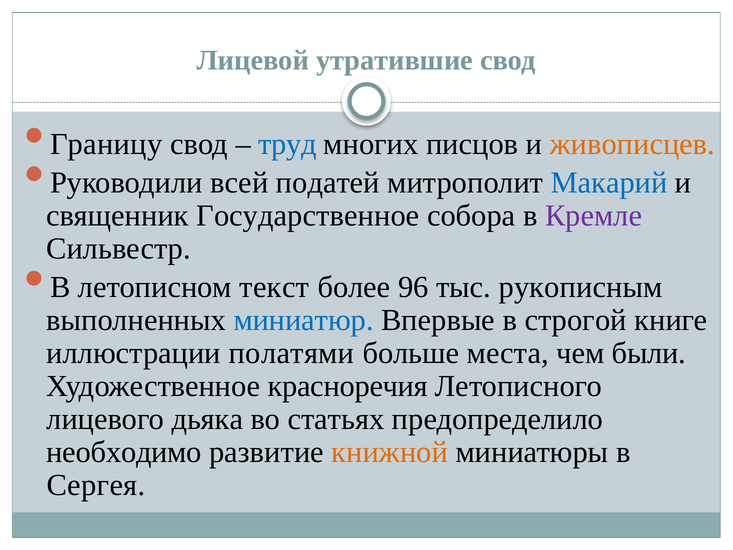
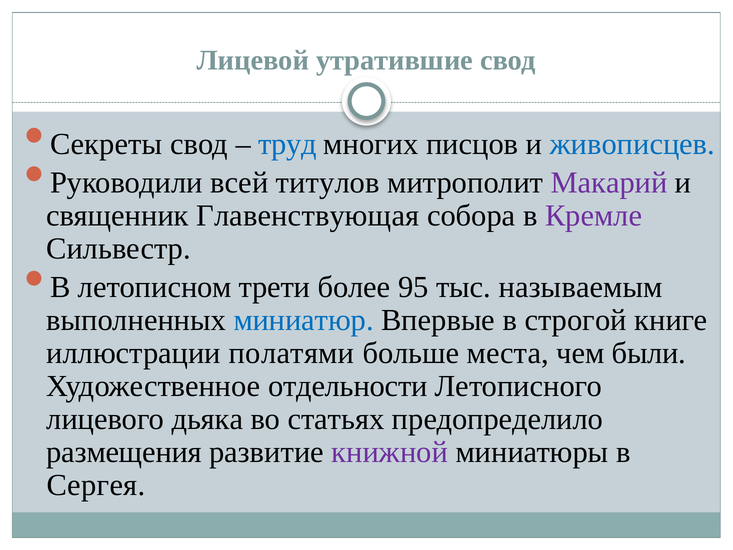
Границу: Границу -> Секреты (106, 144)
живописцев colour: orange -> blue (632, 144)
податей: податей -> титулов (328, 183)
Макарий colour: blue -> purple (609, 183)
Государственное: Государственное -> Главенствующая (308, 216)
текст: текст -> трети (275, 287)
96: 96 -> 95 (413, 287)
рукописным: рукописным -> называемым (581, 287)
красноречия: красноречия -> отдельности (348, 386)
необходимо: необходимо -> размещения (124, 452)
книжной colour: orange -> purple (390, 452)
